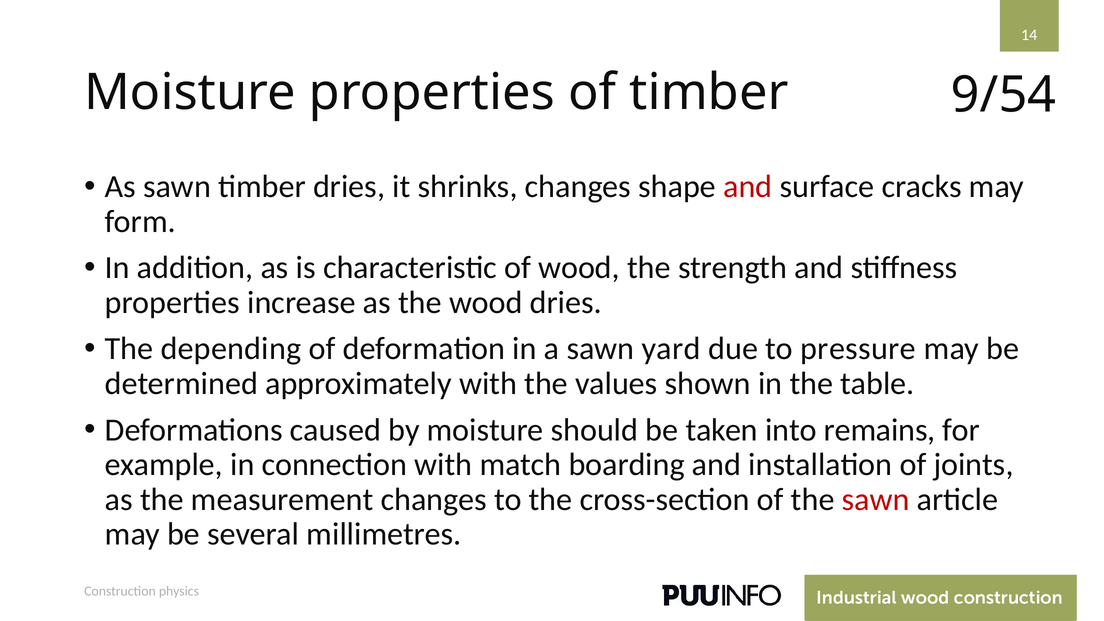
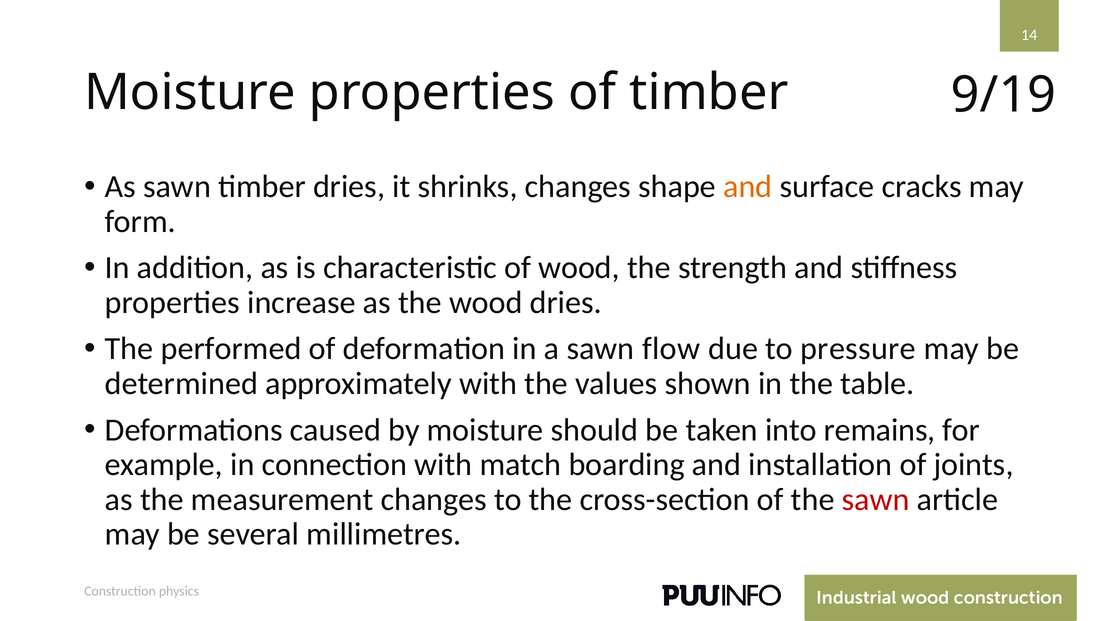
9/54: 9/54 -> 9/19 (1004, 95)
and colour: red -> orange (748, 187)
depending: depending -> performed (231, 349)
yard: yard -> flow (671, 349)
